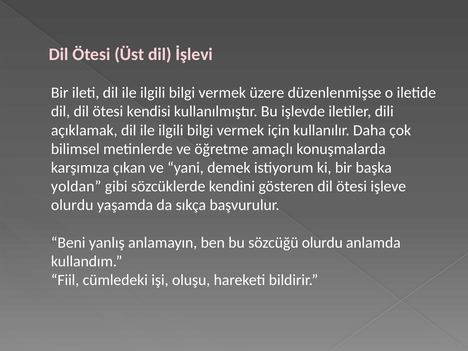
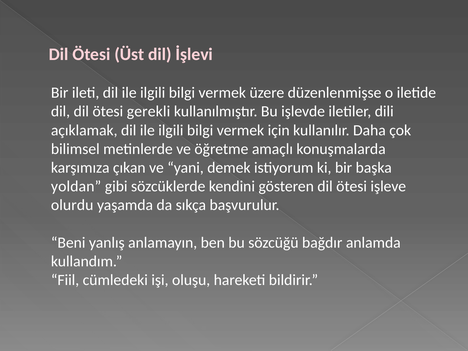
kendisi: kendisi -> gerekli (149, 111)
sözcüğü olurdu: olurdu -> bağdır (322, 243)
